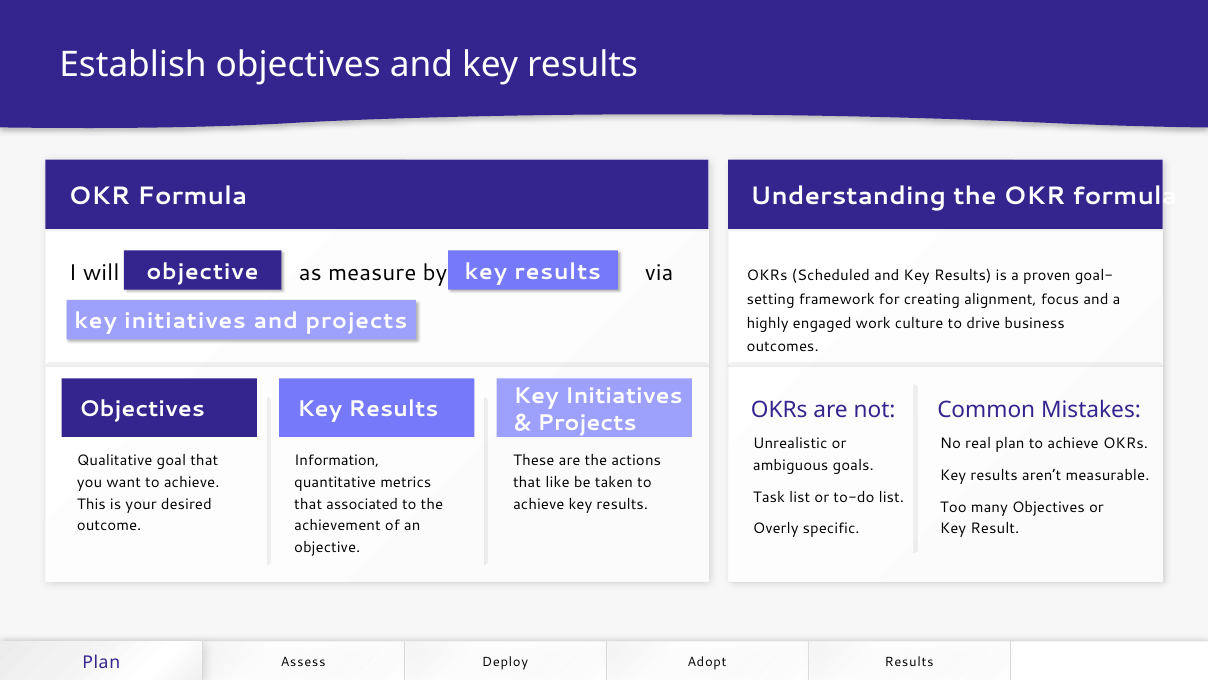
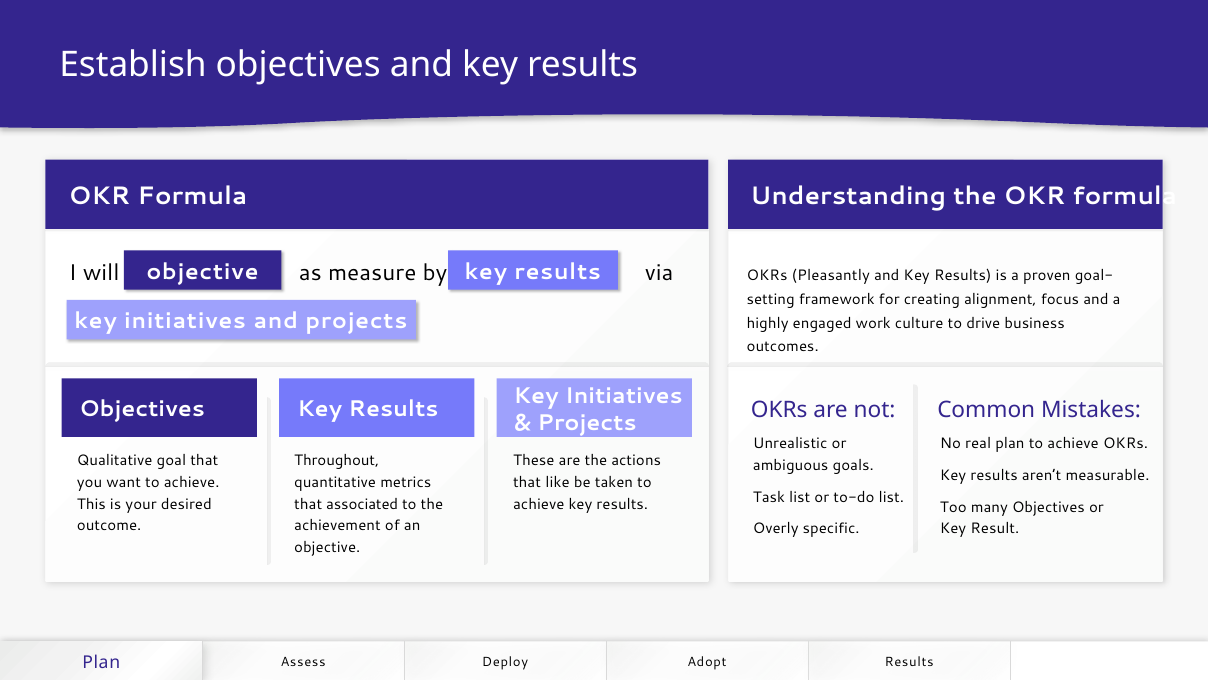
Scheduled: Scheduled -> Pleasantly (831, 276)
Information: Information -> Throughout (337, 460)
